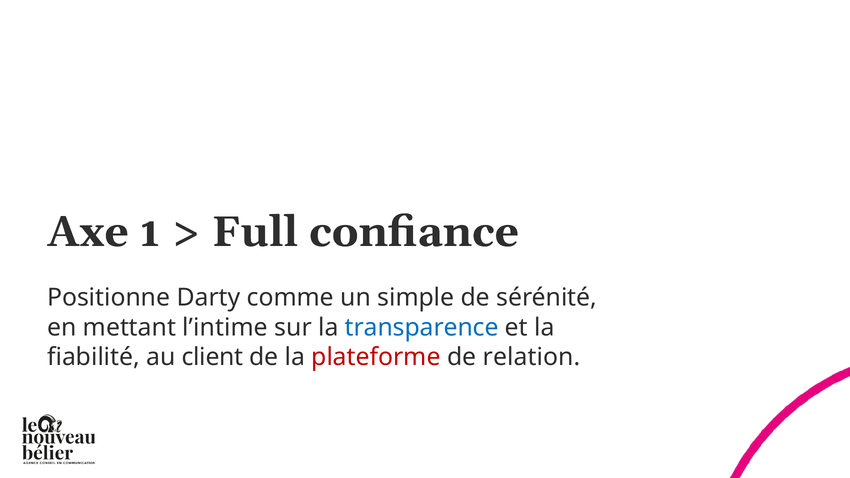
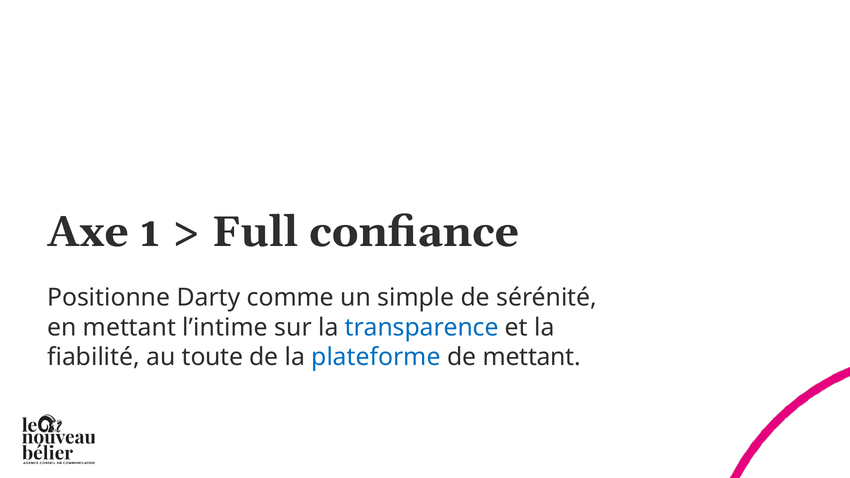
client: client -> toute (212, 357)
plateforme colour: red -> blue (376, 357)
de relation: relation -> mettant (532, 357)
